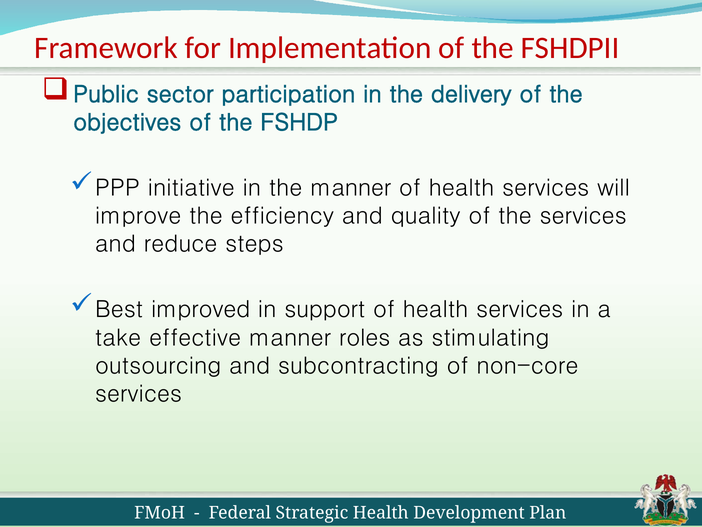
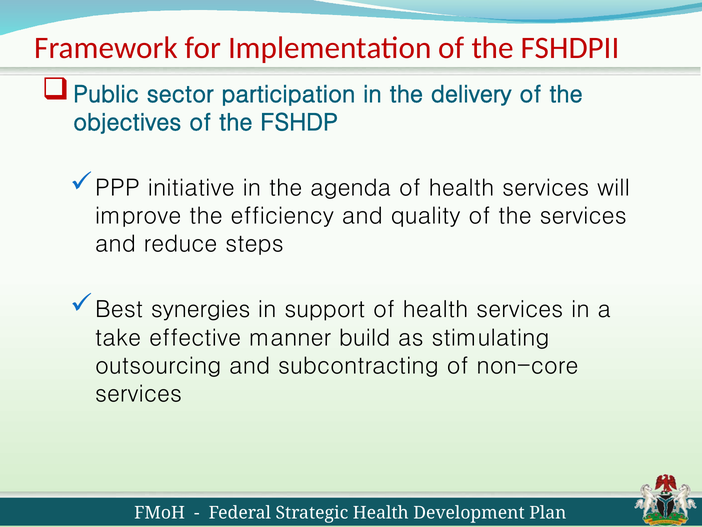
the manner: manner -> agenda (351, 188)
improved: improved -> synergies (201, 309)
roles: roles -> build (365, 338)
